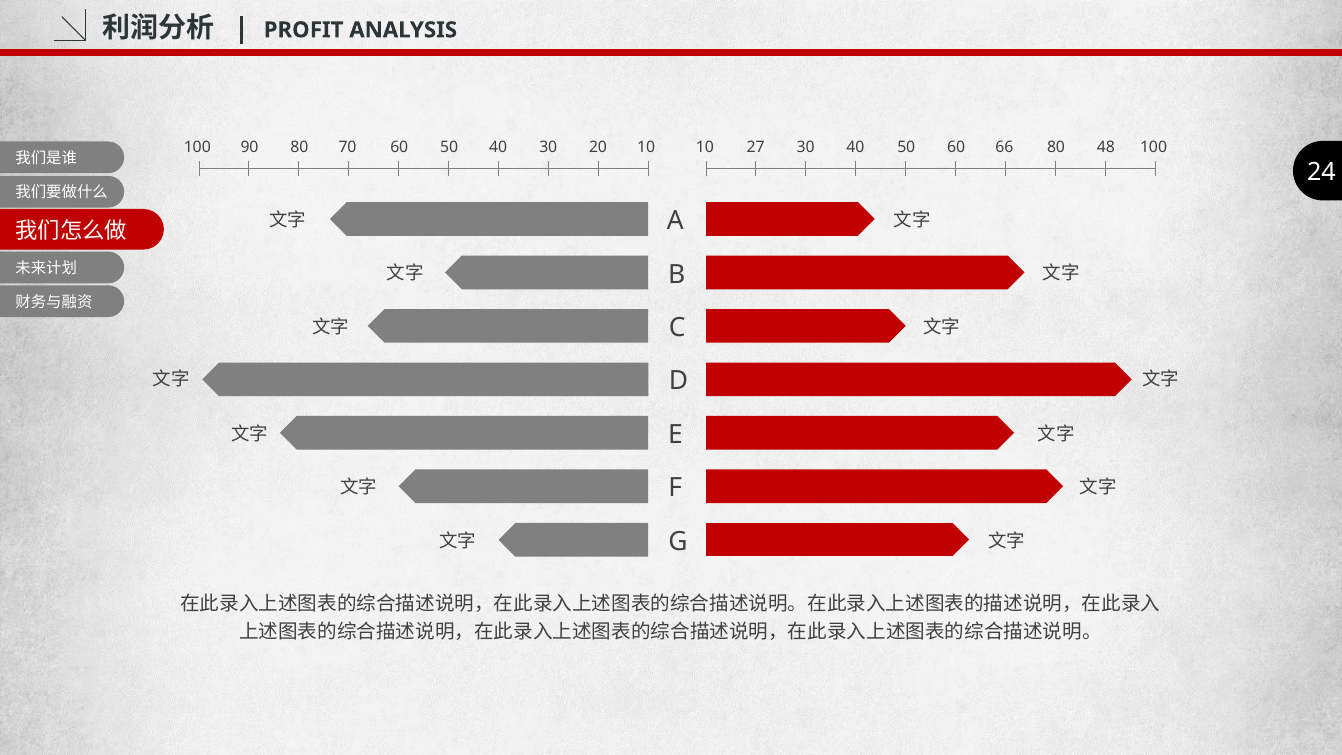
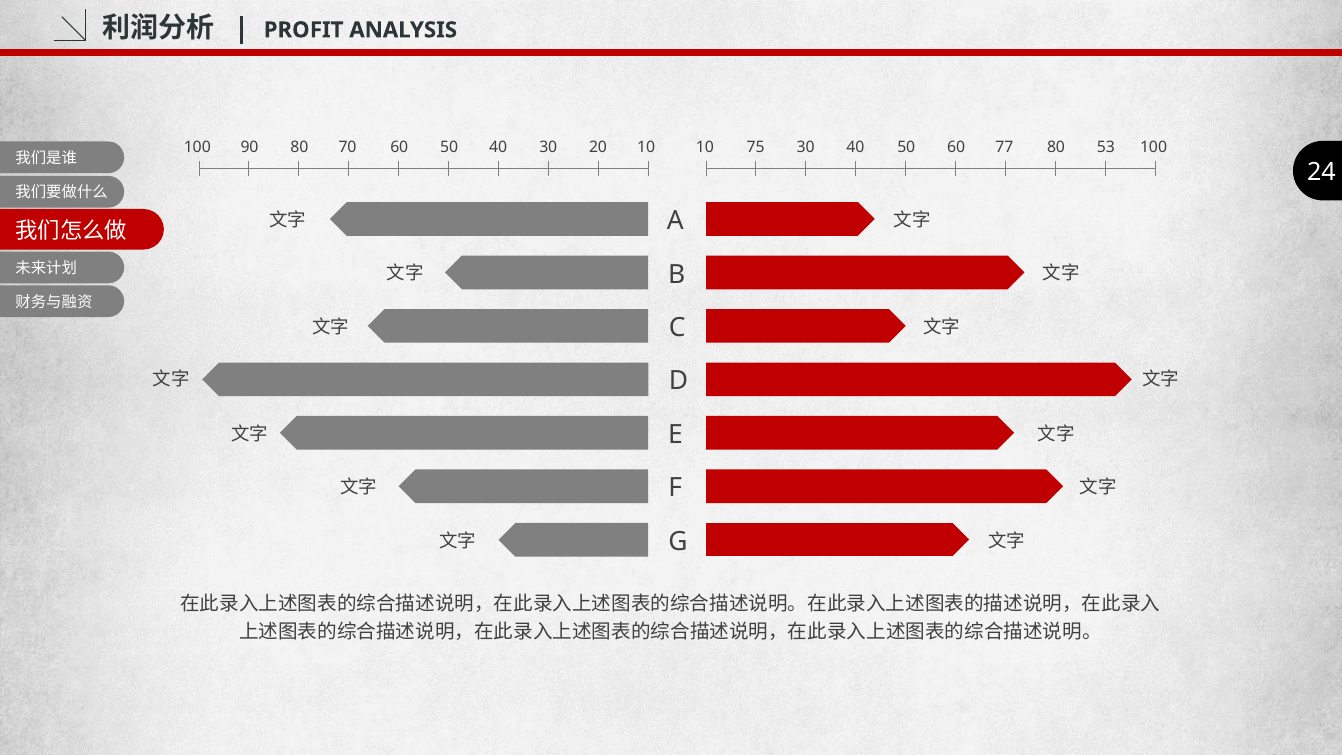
27: 27 -> 75 (756, 147)
66: 66 -> 77 (1004, 147)
48: 48 -> 53 (1106, 147)
